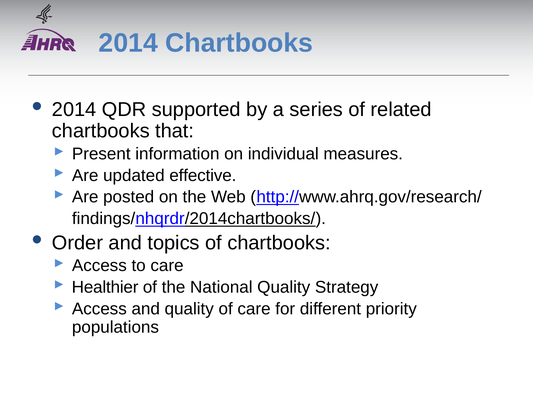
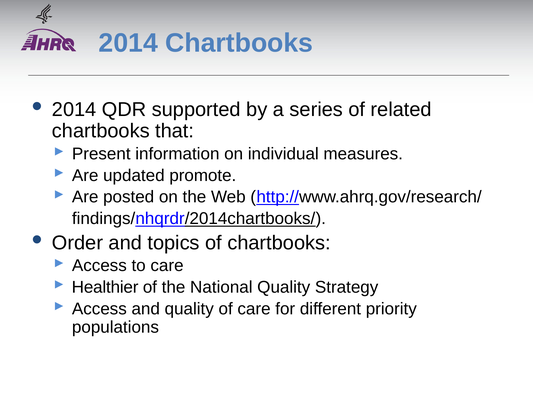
effective: effective -> promote (203, 175)
